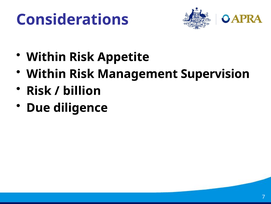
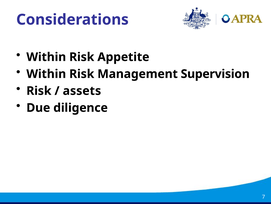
billion: billion -> assets (82, 91)
